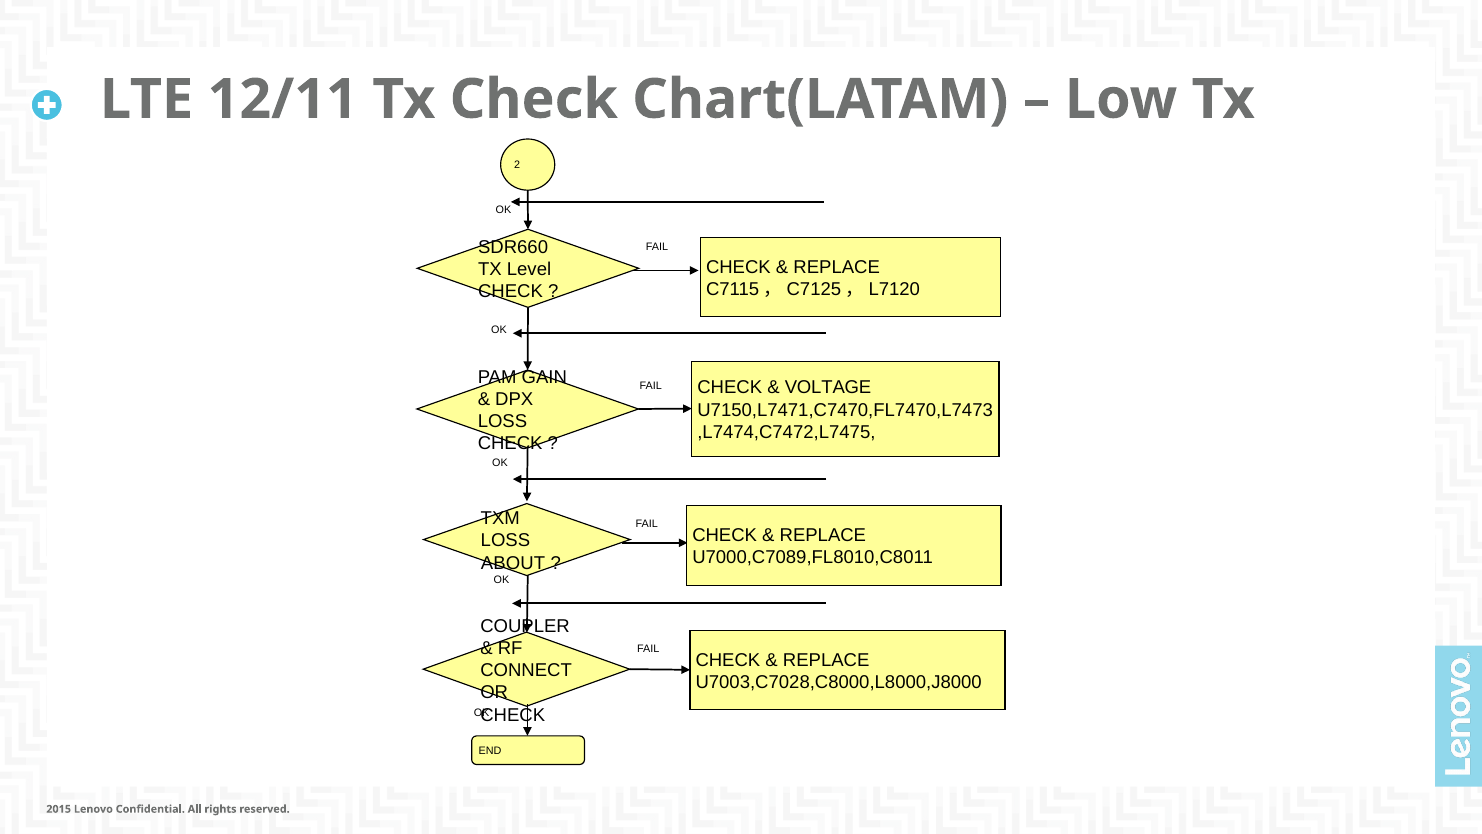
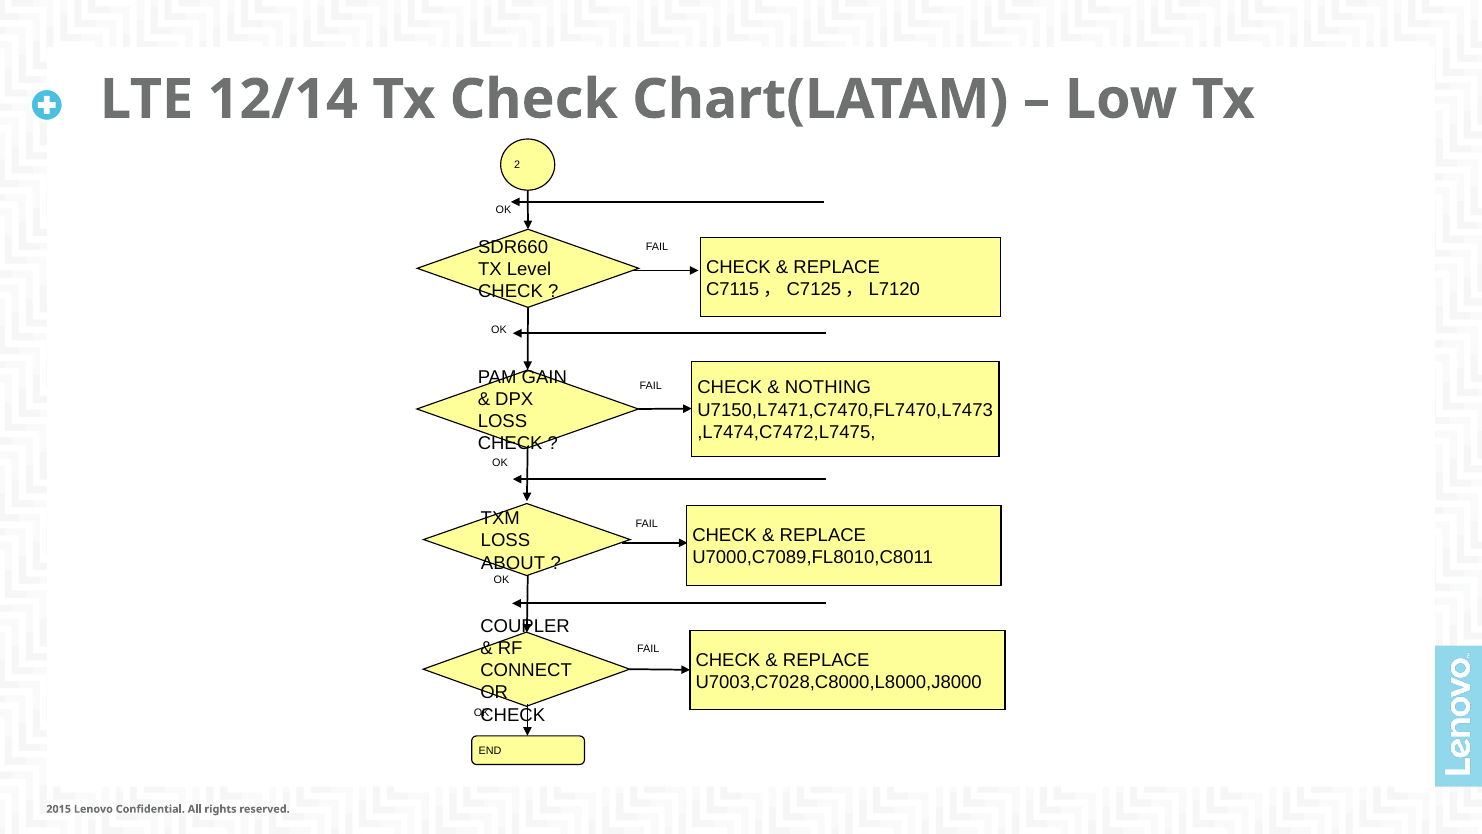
12/11: 12/11 -> 12/14 (283, 99)
VOLTAGE: VOLTAGE -> NOTHING (828, 388)
